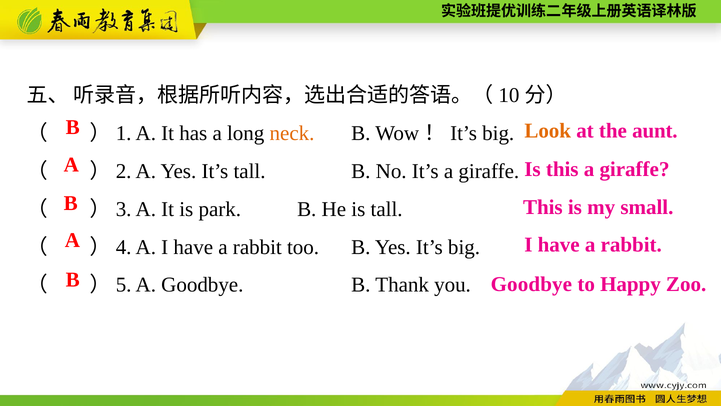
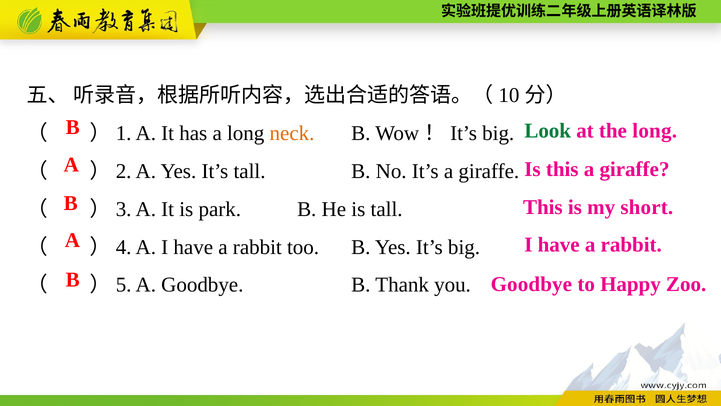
Look colour: orange -> green (548, 131)
the aunt: aunt -> long (655, 131)
small: small -> short (647, 207)
